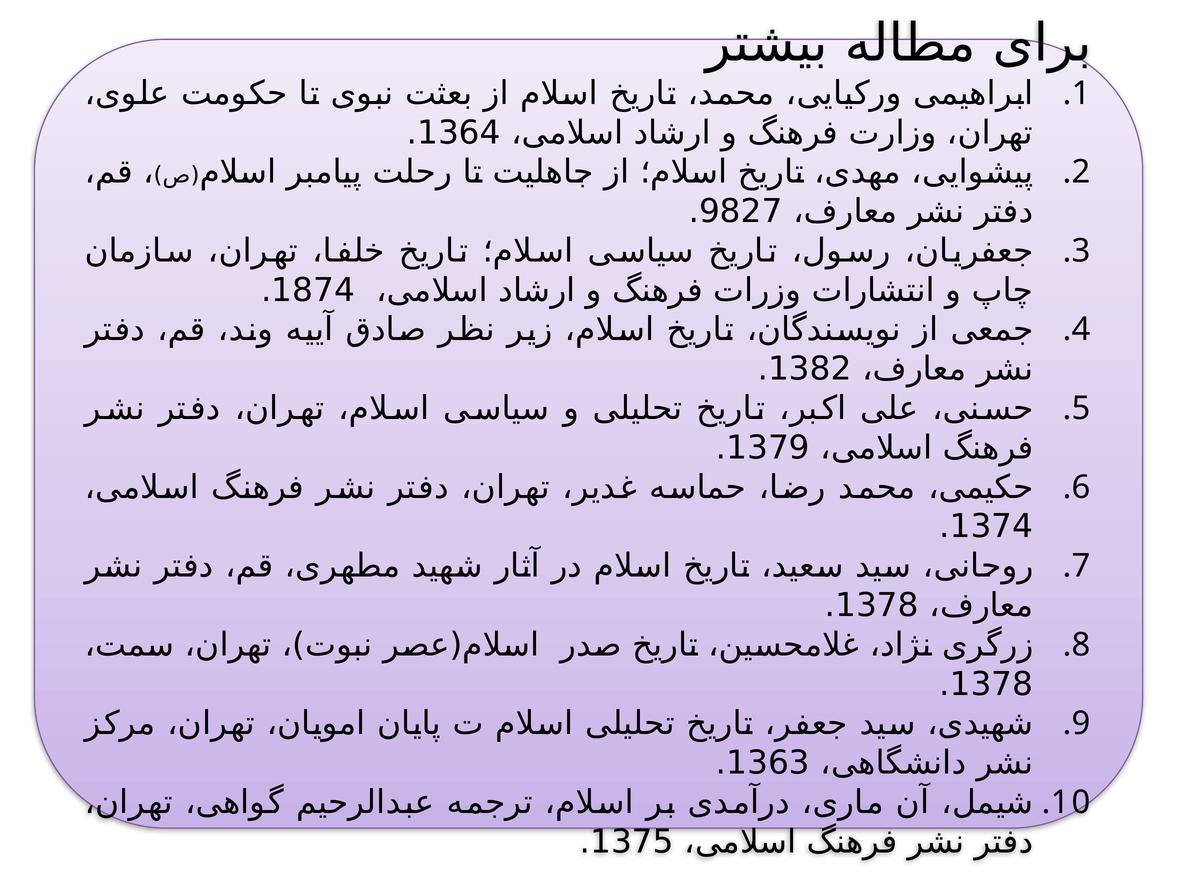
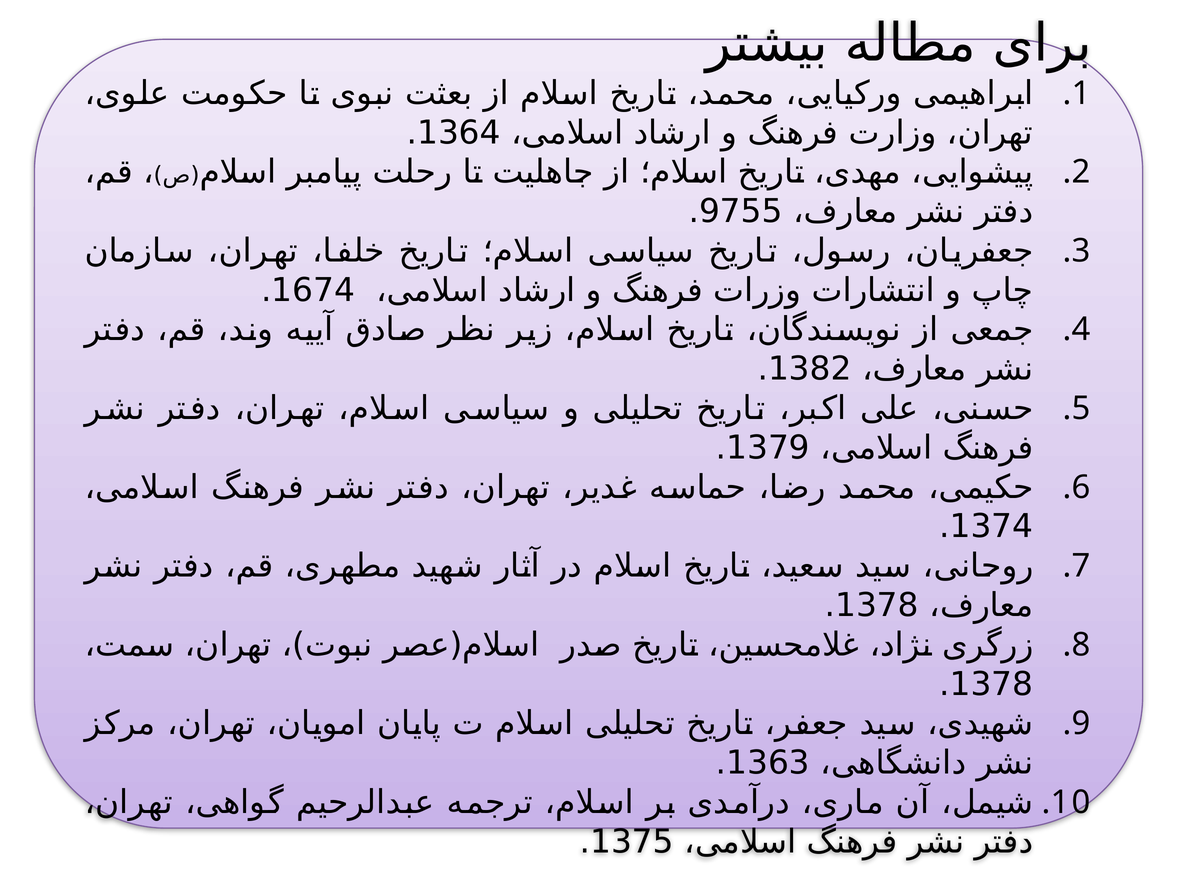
9827: 9827 -> 9755 (741, 212)
1874: 1874 -> 1674 (313, 290)
